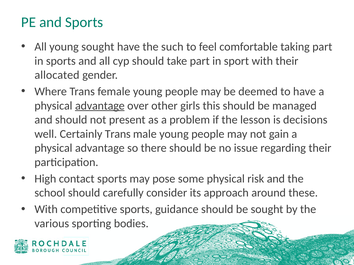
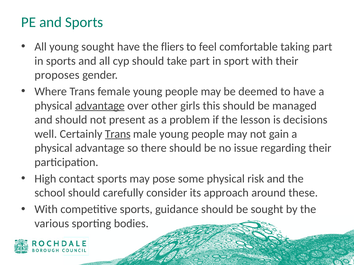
such: such -> fliers (172, 47)
allocated: allocated -> proposes (57, 75)
Trans underline: none -> present (118, 134)
